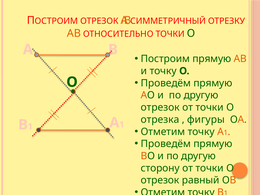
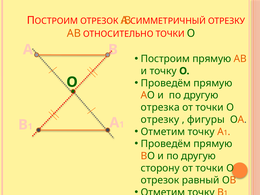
отрезок: отрезок -> отрезка (160, 107)
отрезка: отрезка -> отрезку (160, 120)
